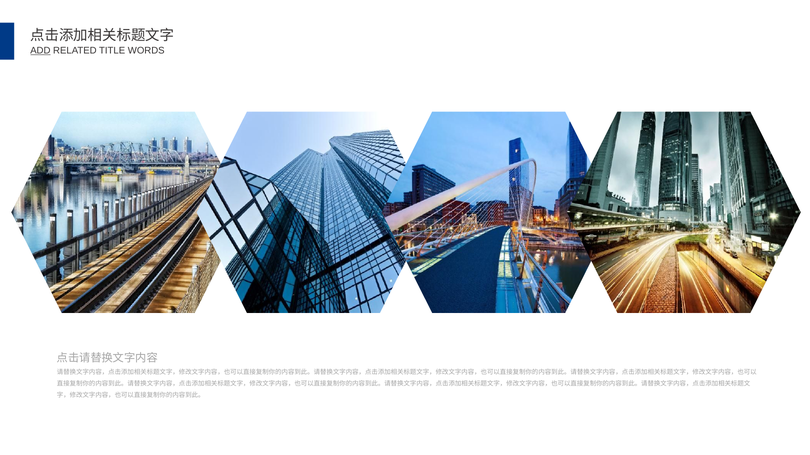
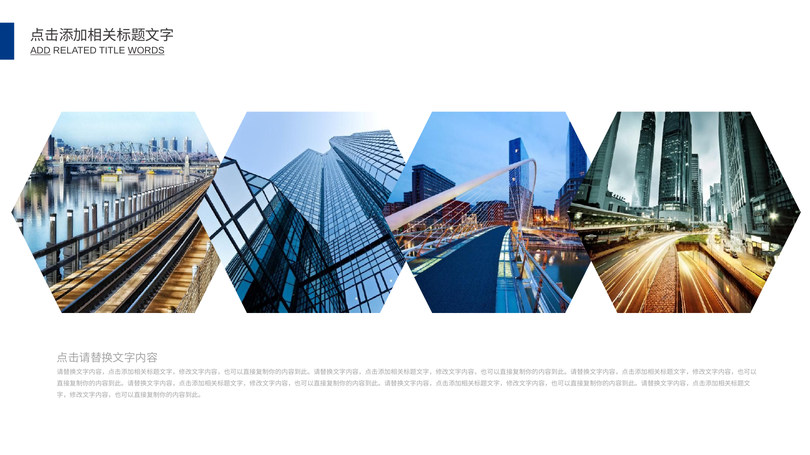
WORDS underline: none -> present (146, 51)
